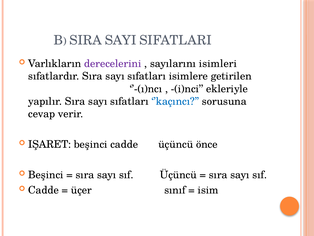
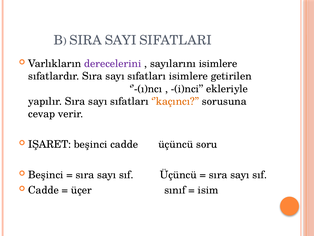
sayılarını isimleri: isimleri -> isimlere (218, 64)
’kaçıncı colour: blue -> orange (175, 101)
önce: önce -> soru (207, 144)
